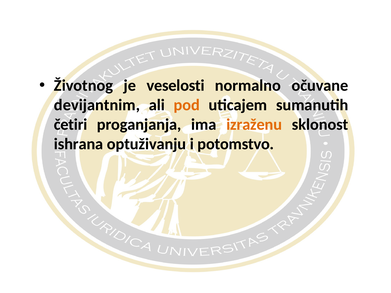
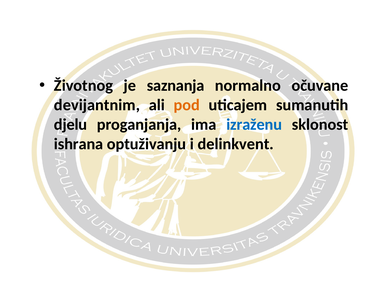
veselosti: veselosti -> saznanja (176, 86)
četiri: četiri -> djelu (71, 125)
izraženu colour: orange -> blue (254, 125)
potomstvo: potomstvo -> delinkvent (236, 144)
